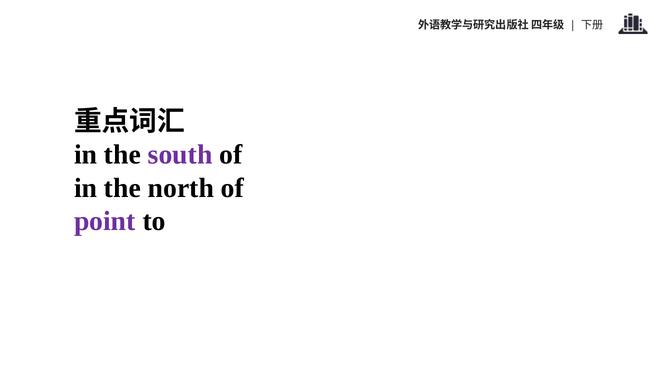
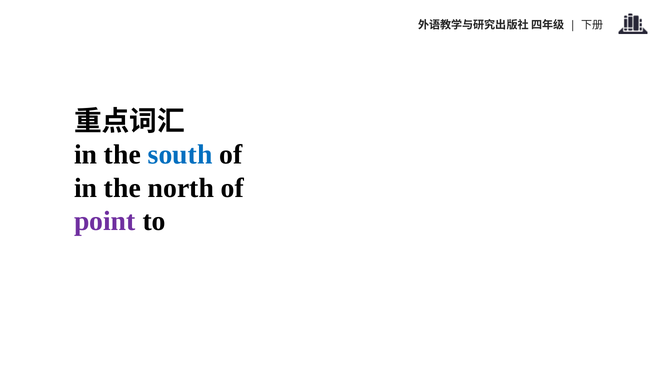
south colour: purple -> blue (180, 155)
